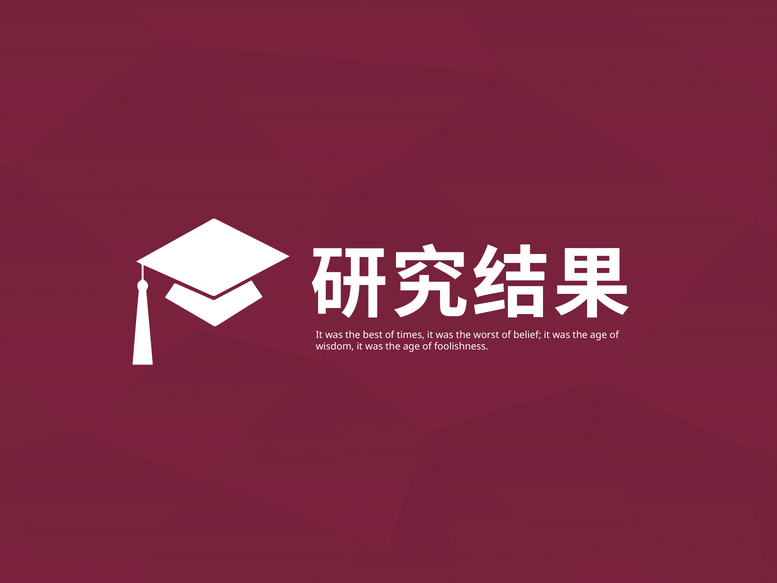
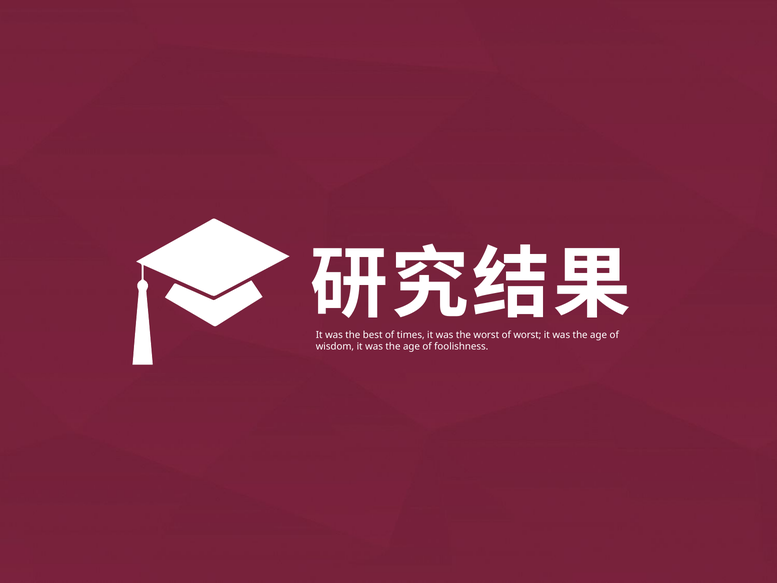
of belief: belief -> worst (527, 335)
